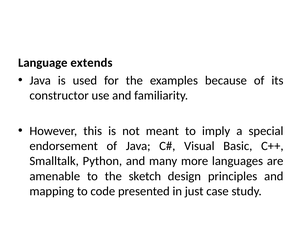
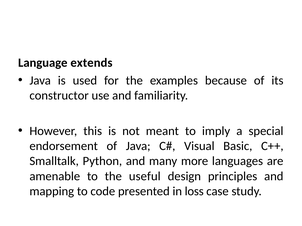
sketch: sketch -> useful (145, 177)
just: just -> loss (194, 192)
